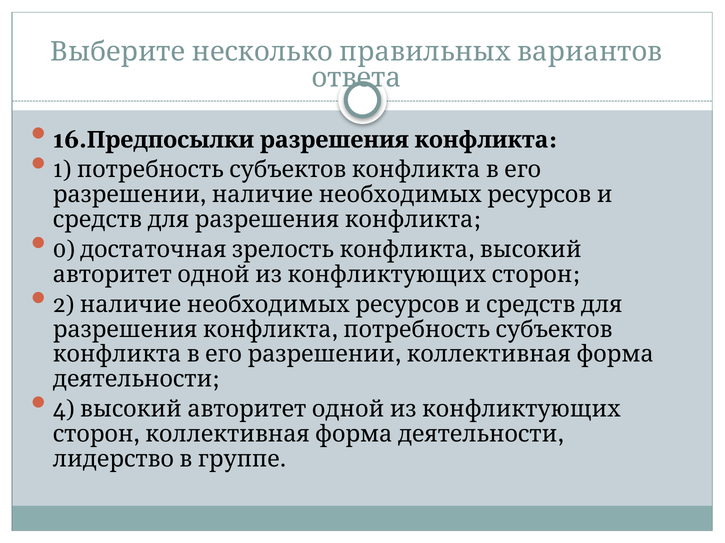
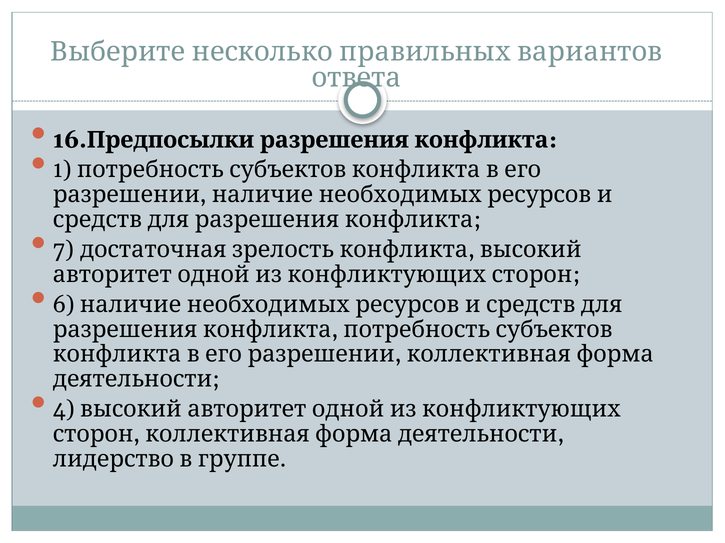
0: 0 -> 7 (63, 250)
2: 2 -> 6 (64, 305)
